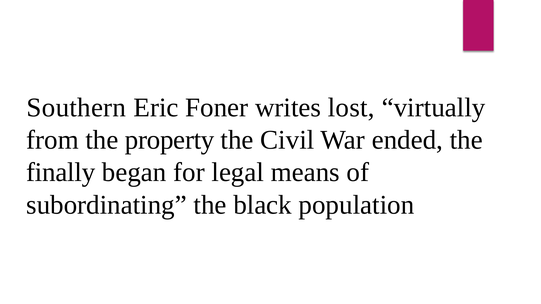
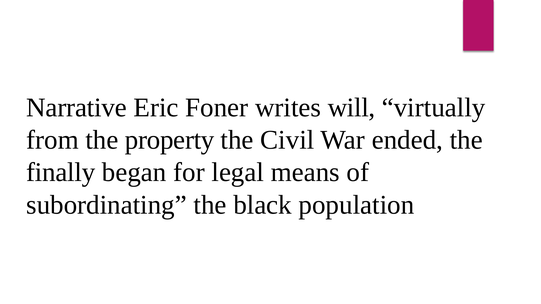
Southern: Southern -> Narrative (77, 108)
lost: lost -> will (352, 108)
